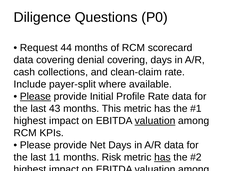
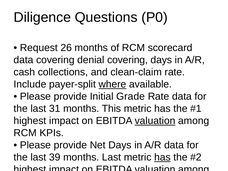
44: 44 -> 26 (66, 48)
where underline: none -> present (112, 84)
Please underline: present -> none (35, 96)
Profile: Profile -> Grade (131, 96)
43: 43 -> 31 (55, 109)
11: 11 -> 39 (55, 157)
months Risk: Risk -> Last (111, 157)
